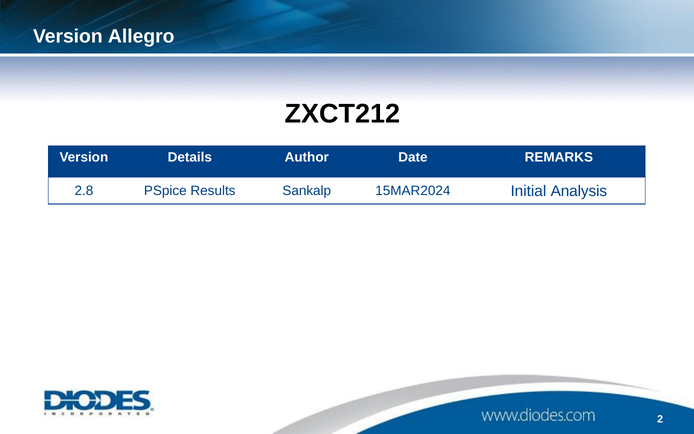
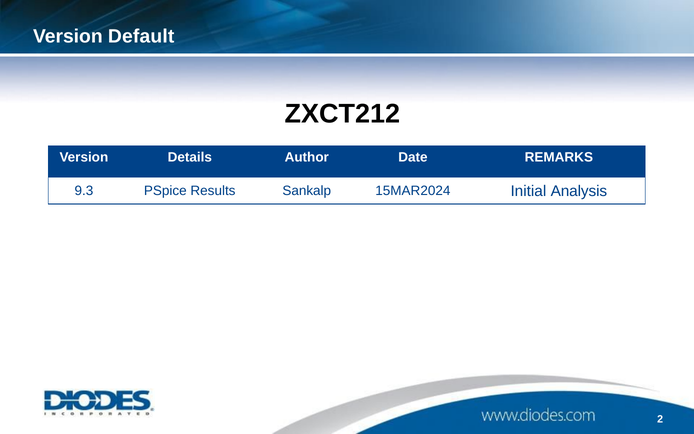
Allegro: Allegro -> Default (141, 37)
2.8: 2.8 -> 9.3 (84, 191)
